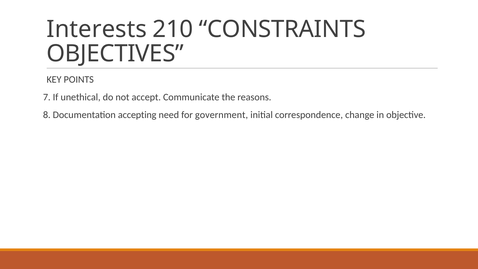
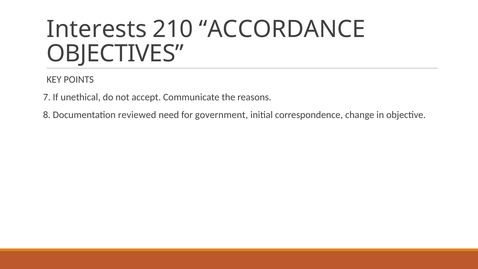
CONSTRAINTS: CONSTRAINTS -> ACCORDANCE (282, 29)
accepting: accepting -> reviewed (137, 115)
